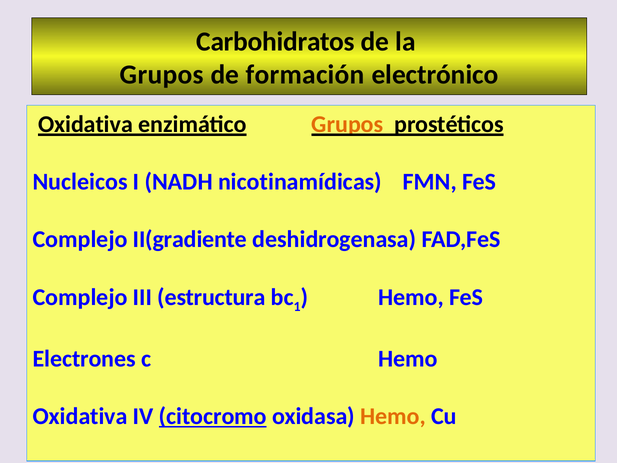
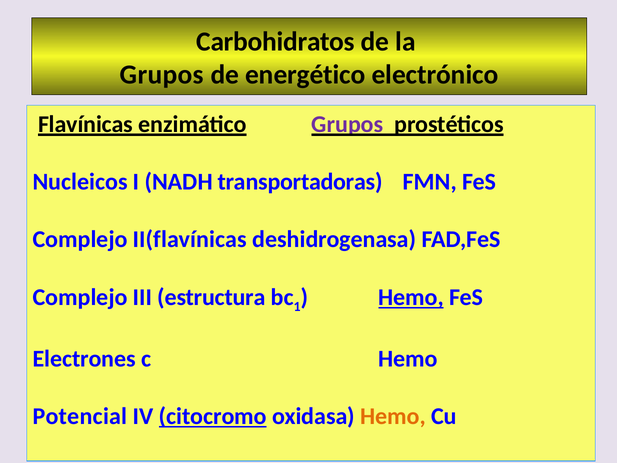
formación: formación -> energético (305, 74)
Oxidativa: Oxidativa -> Flavínicas (86, 124)
Grupos colour: orange -> purple (347, 124)
nicotinamídicas: nicotinamídicas -> transportadoras (300, 182)
II(gradiente: II(gradiente -> II(flavínicas (190, 239)
Hemo underline: none -> present (411, 297)
Oxidativa: Oxidativa -> Potencial (80, 416)
